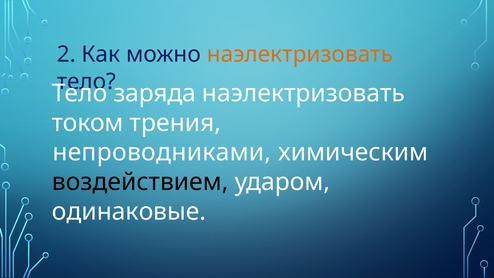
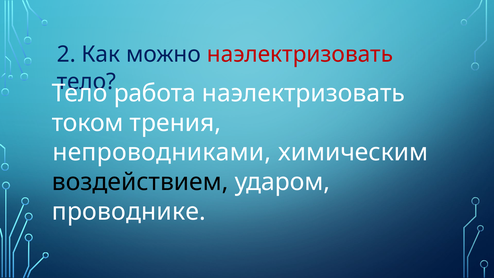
наэлектризовать colour: orange -> red (300, 54)
заряда: заряда -> работа (155, 93)
одинаковые: одинаковые -> проводнике (129, 212)
